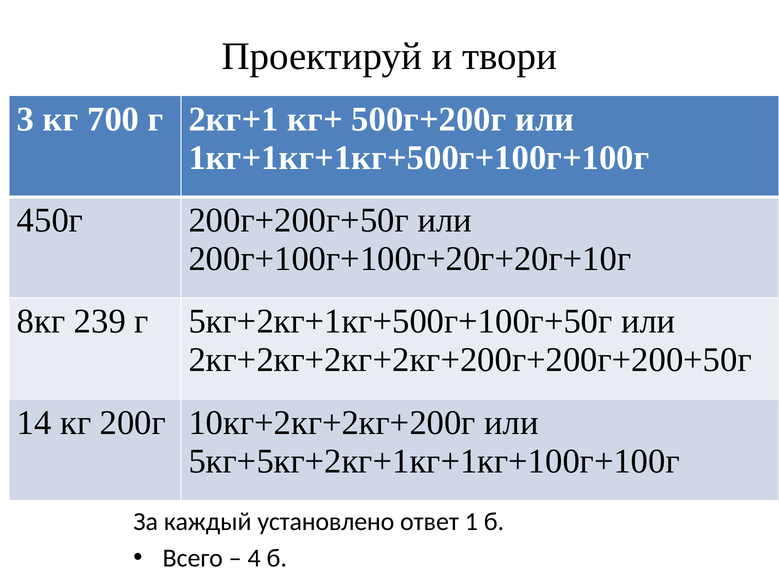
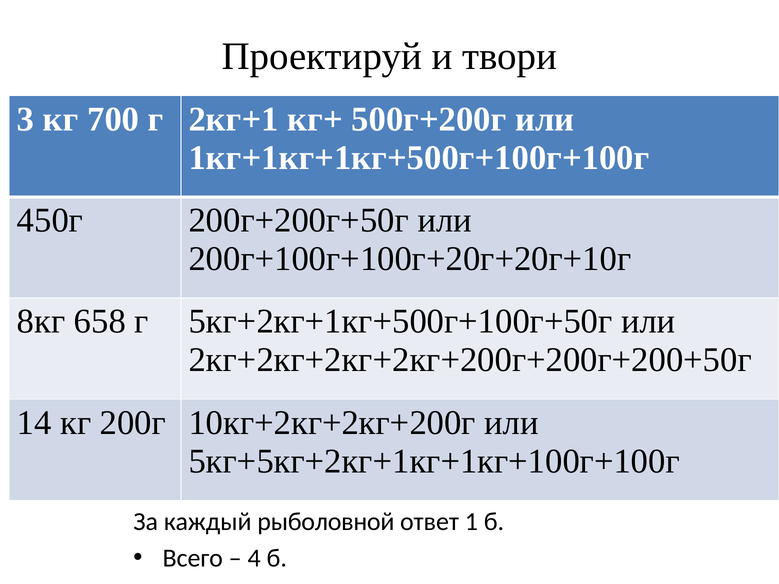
239: 239 -> 658 (100, 322)
установлено: установлено -> рыболовной (326, 522)
